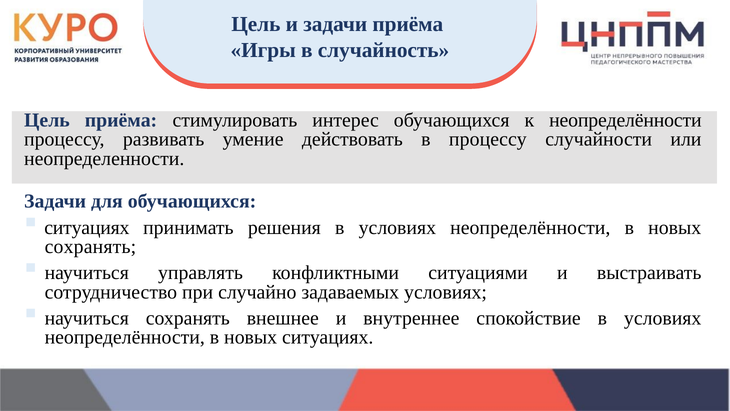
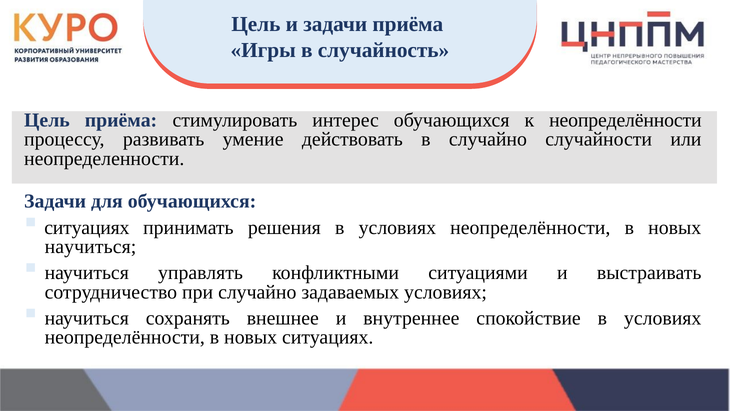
в процессу: процессу -> случайно (488, 139)
сохранять: сохранять -> научиться (90, 247)
